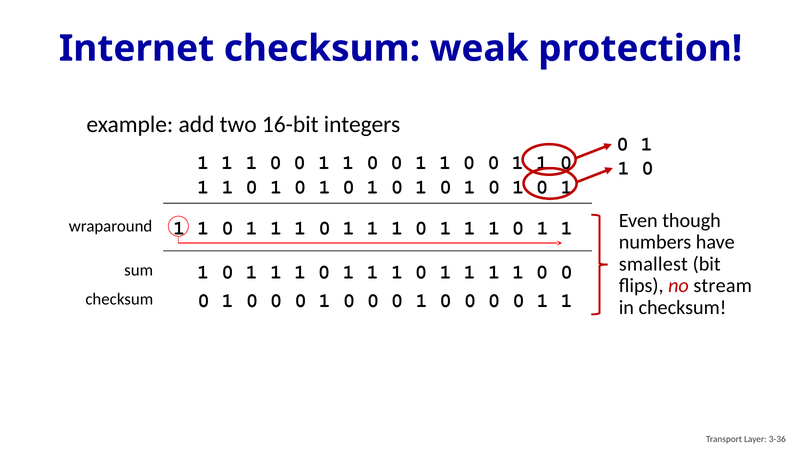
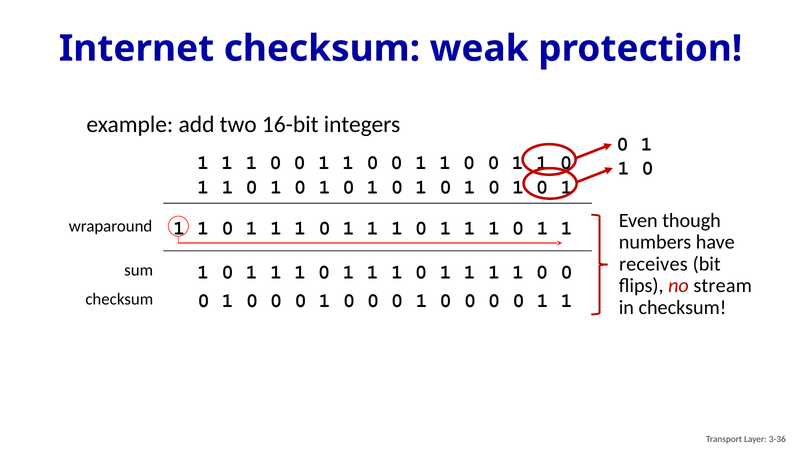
smallest: smallest -> receives (653, 264)
